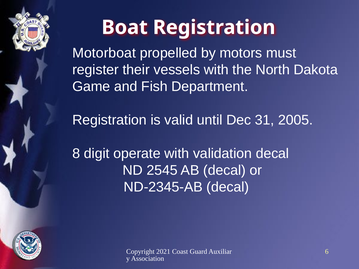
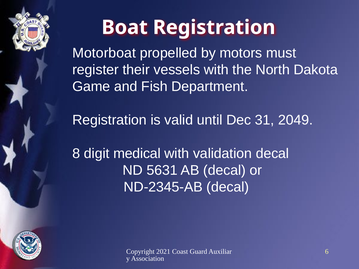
2005: 2005 -> 2049 (296, 120)
operate: operate -> medical (137, 154)
2545: 2545 -> 5631 (162, 170)
